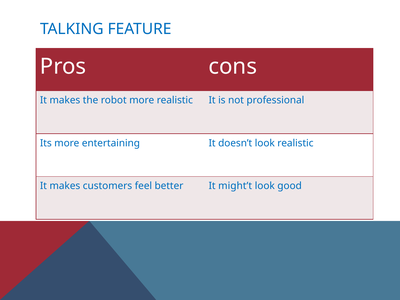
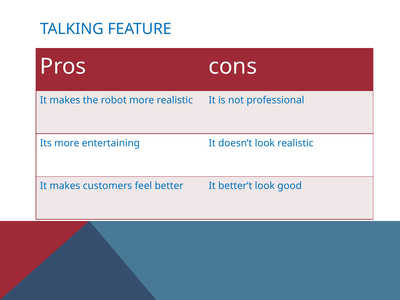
might’t: might’t -> better’t (235, 186)
